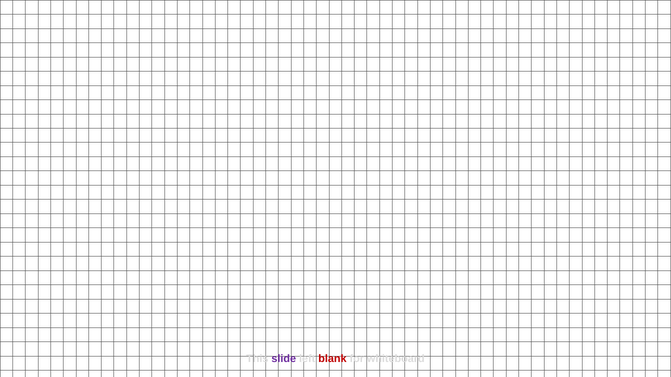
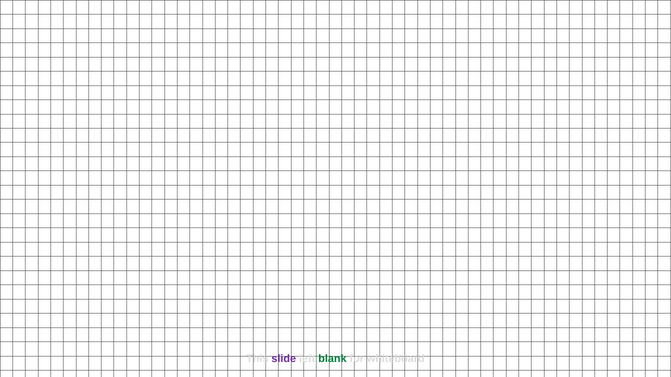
blank colour: red -> green (332, 359)
